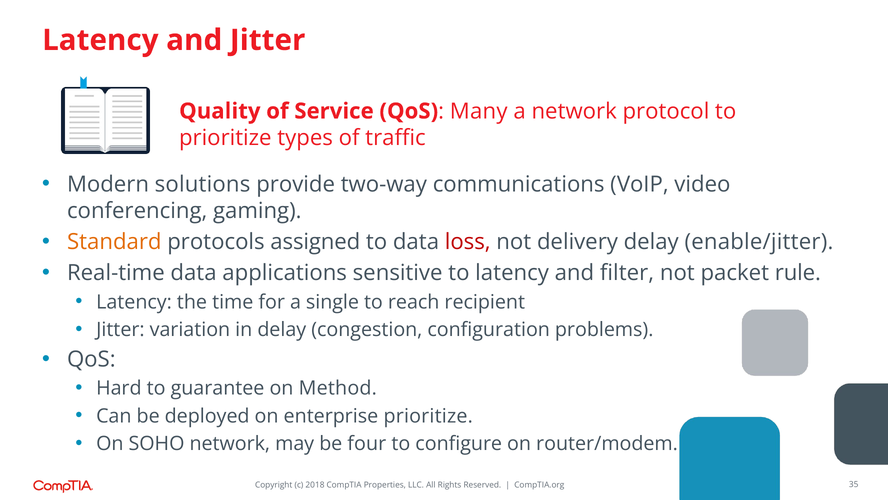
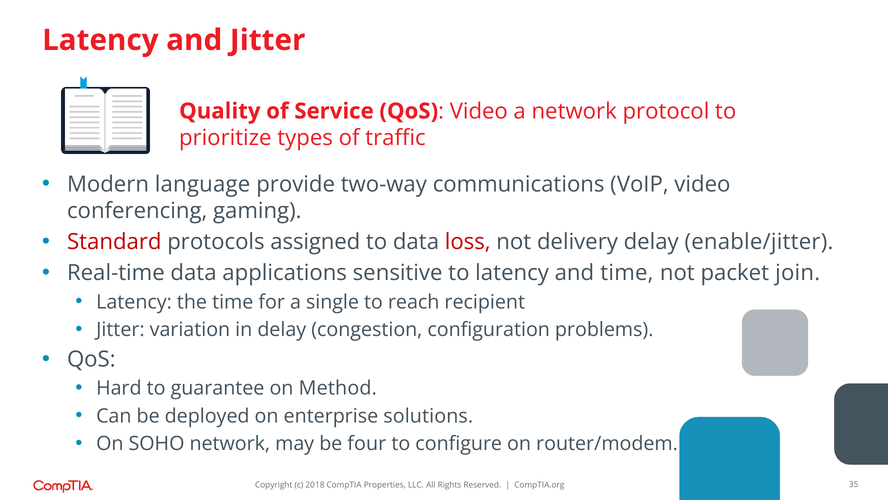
QoS Many: Many -> Video (479, 111)
solutions: solutions -> language (203, 184)
Standard colour: orange -> red (114, 242)
and filter: filter -> time (627, 273)
rule: rule -> join (798, 273)
enterprise prioritize: prioritize -> solutions (428, 416)
